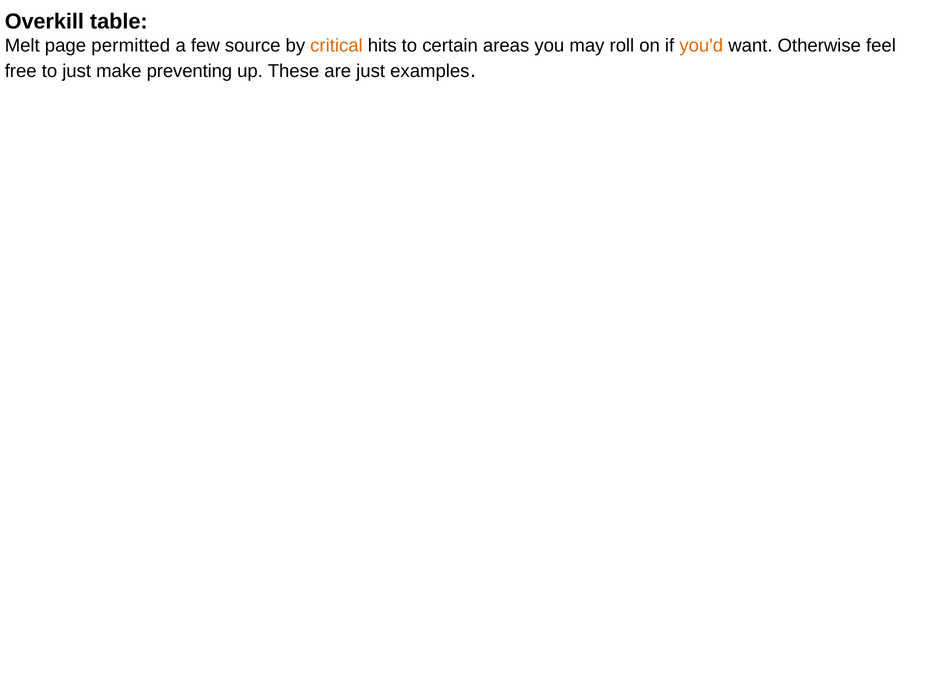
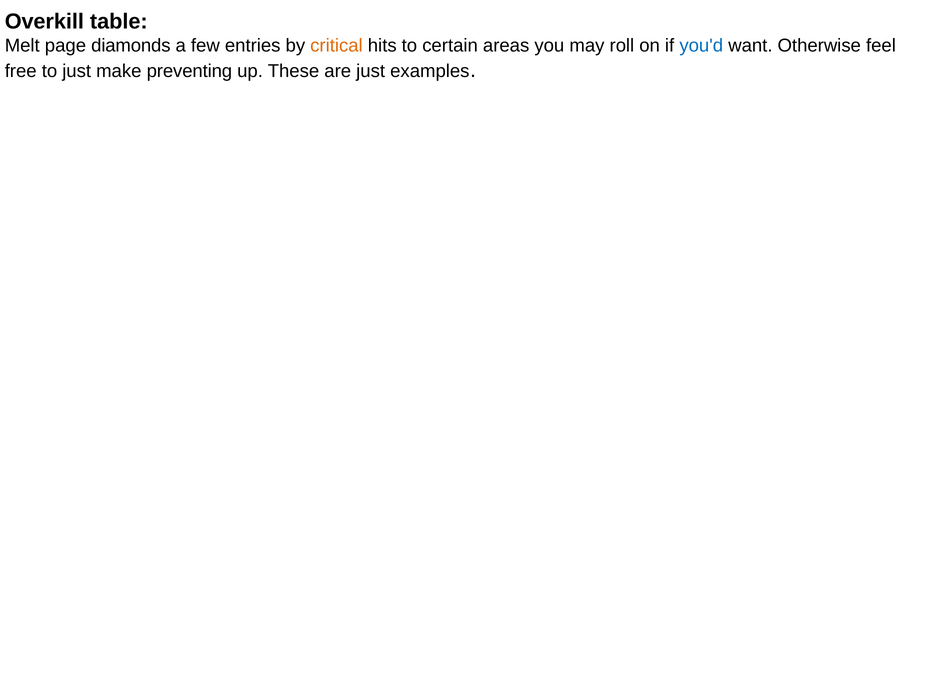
permitted: permitted -> diamonds (131, 46)
source: source -> entries (253, 46)
you'd colour: orange -> blue (701, 46)
